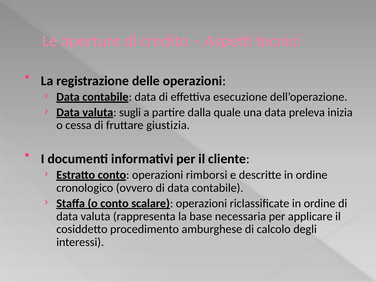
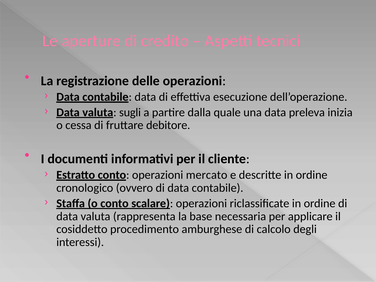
giustizia: giustizia -> debitore (168, 125)
rimborsi: rimborsi -> mercato (207, 175)
